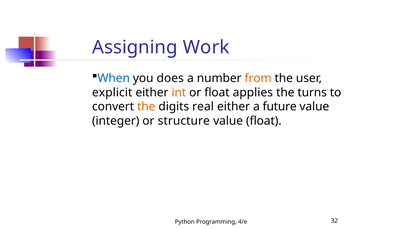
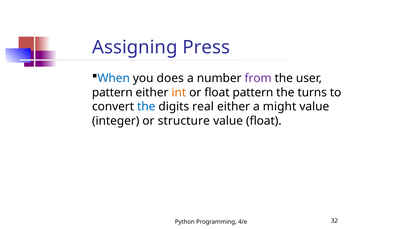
Work: Work -> Press (206, 47)
from colour: orange -> purple (258, 78)
explicit: explicit -> pattern (112, 92)
float applies: applies -> pattern (253, 92)
the colour: orange -> blue (146, 107)
future: future -> might (280, 107)
